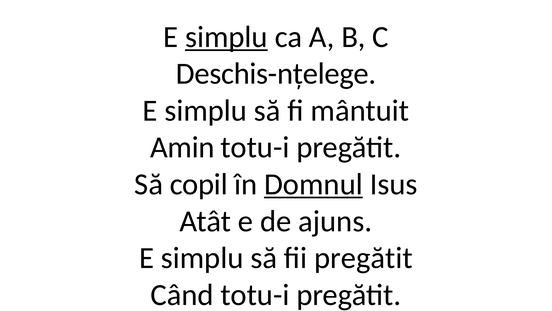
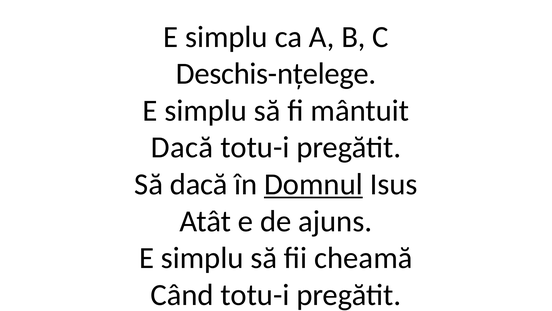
simplu underline: present -> none (226, 37)
Amin: Amin -> Dacă (182, 147)
Să copil: copil -> dacă (199, 184)
fii pregătit: pregătit -> cheamă (363, 258)
